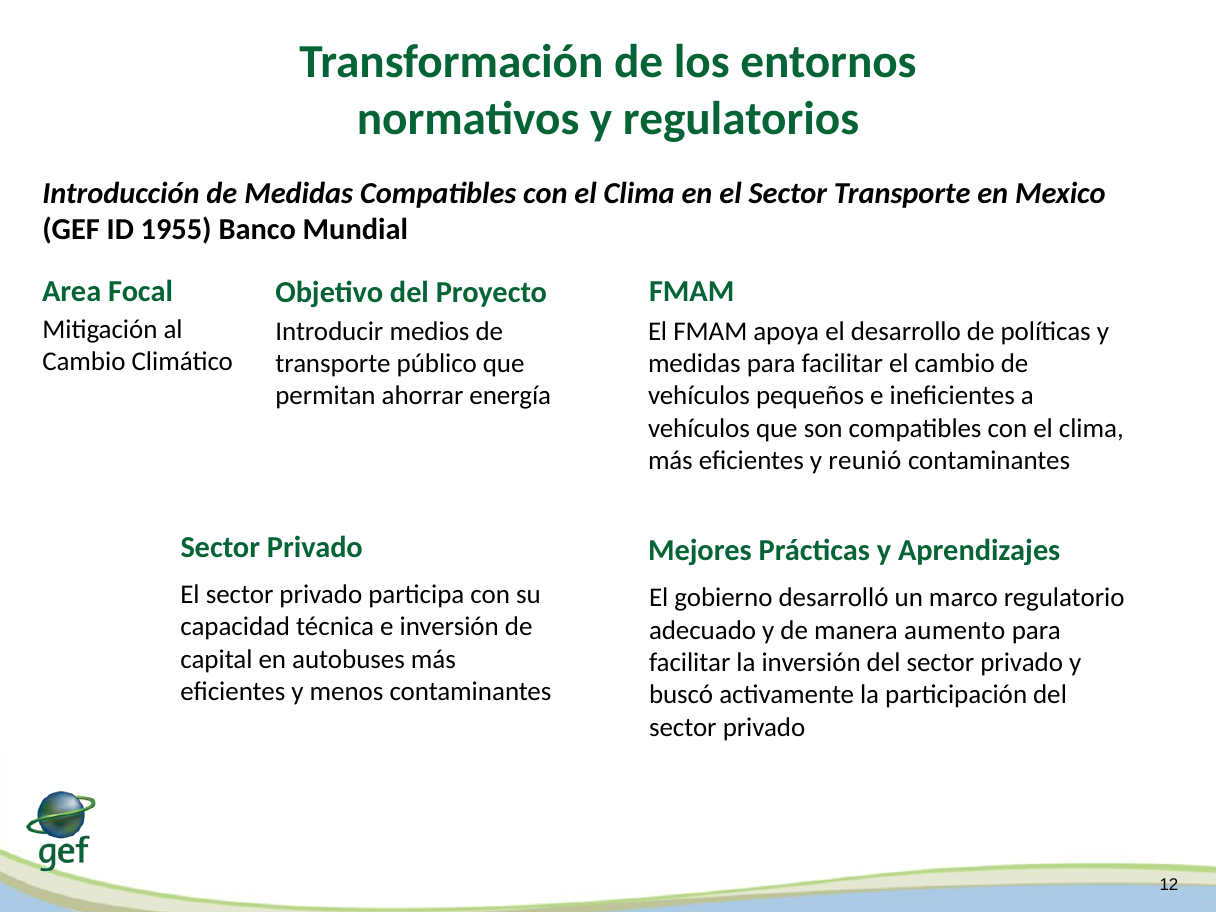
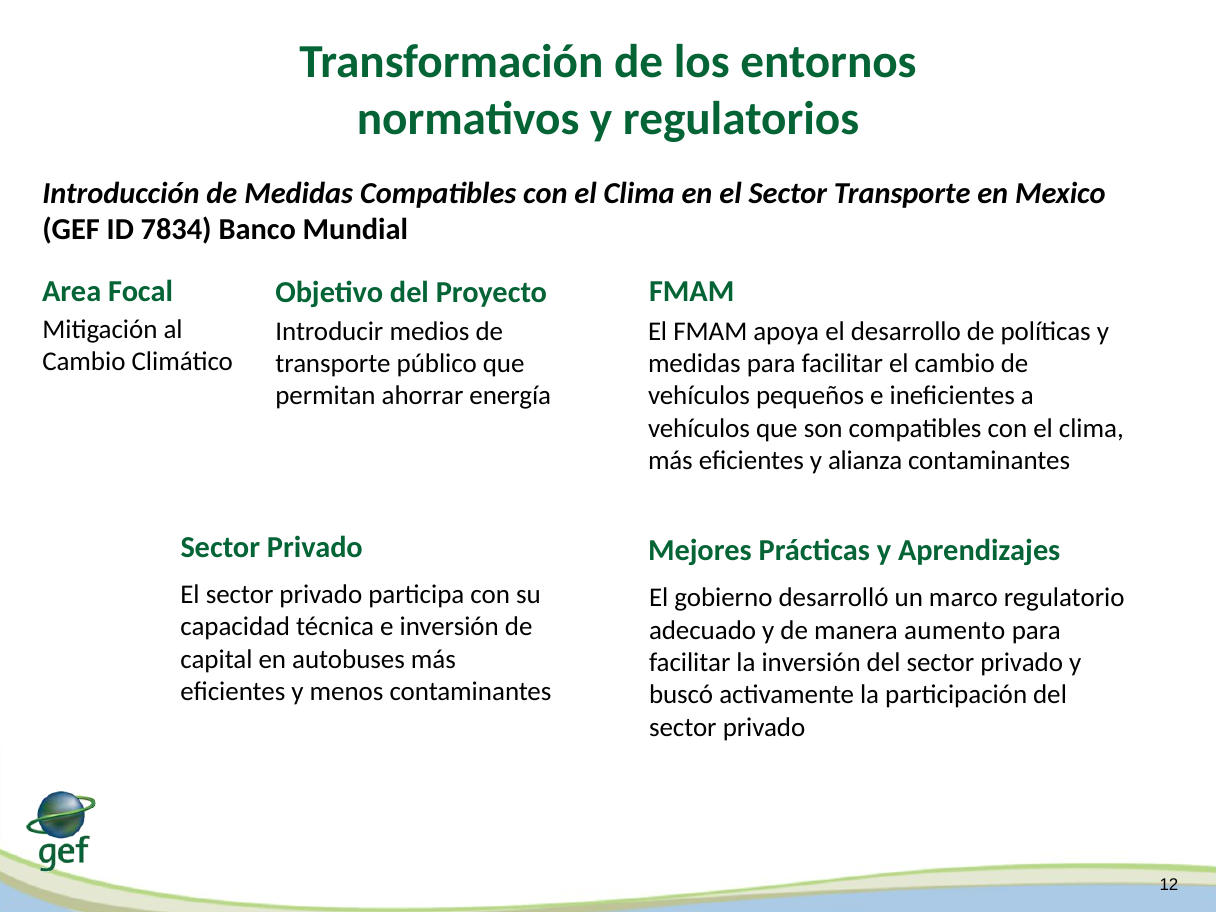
1955: 1955 -> 7834 (176, 230)
reunió: reunió -> alianza (865, 461)
